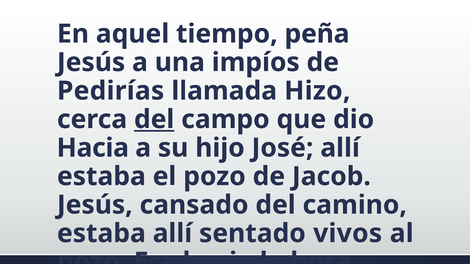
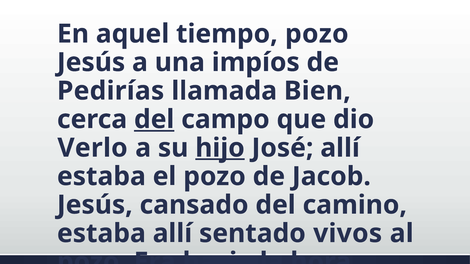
tiempo peña: peña -> pozo (317, 34)
Hizo: Hizo -> Bien (317, 91)
Hacia: Hacia -> Verlo (93, 148)
hijo underline: none -> present (220, 148)
